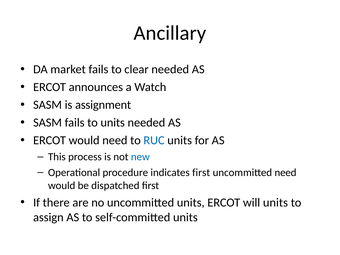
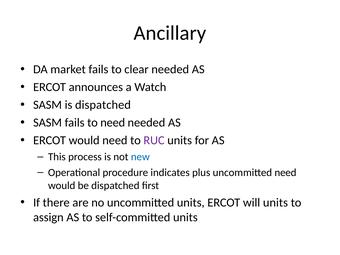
is assignment: assignment -> dispatched (103, 105)
to units: units -> need (113, 123)
RUC colour: blue -> purple (154, 140)
indicates first: first -> plus (201, 173)
